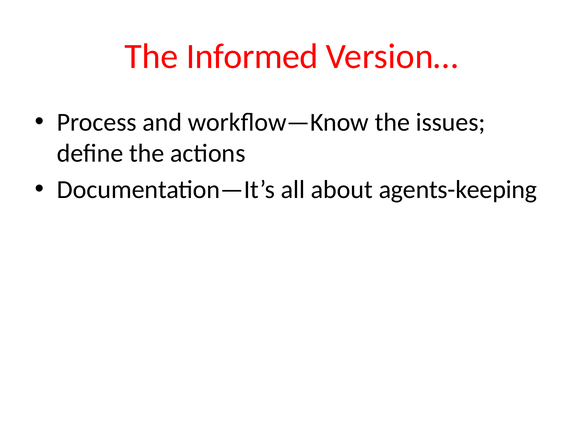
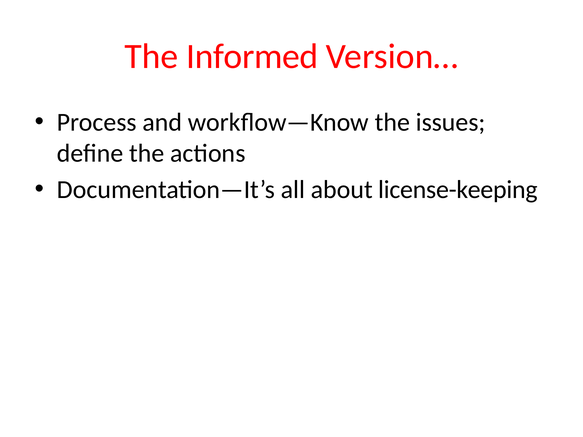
agents-keeping: agents-keeping -> license-keeping (458, 190)
